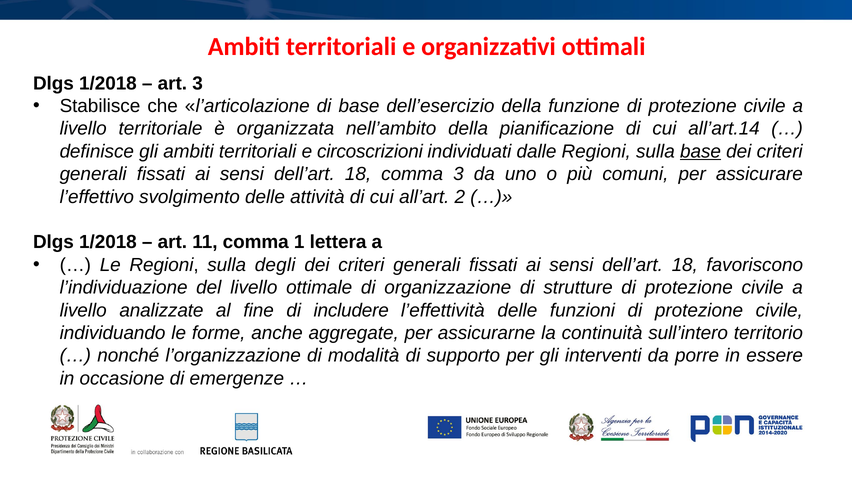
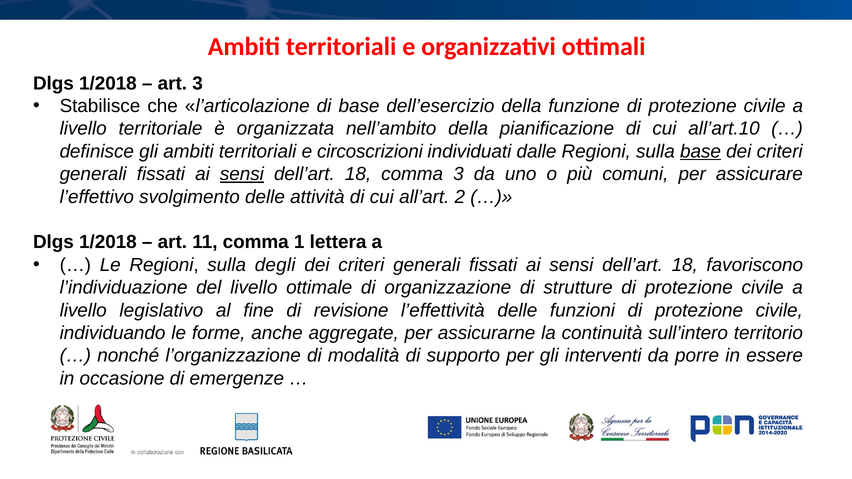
all’art.14: all’art.14 -> all’art.10 (724, 129)
sensi underline: none -> present (242, 174)
analizzate: analizzate -> legislativo (161, 310)
includere: includere -> revisione (351, 310)
